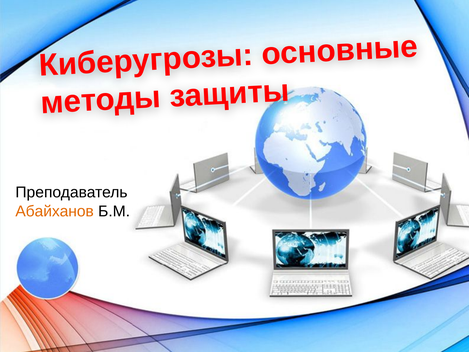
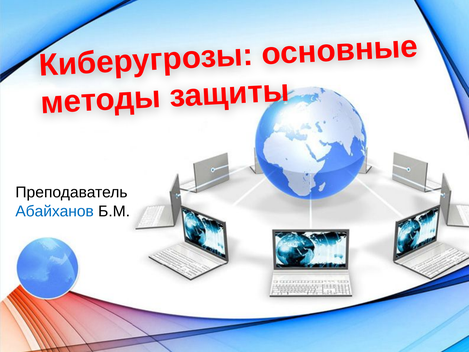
Абайханов colour: orange -> blue (55, 211)
